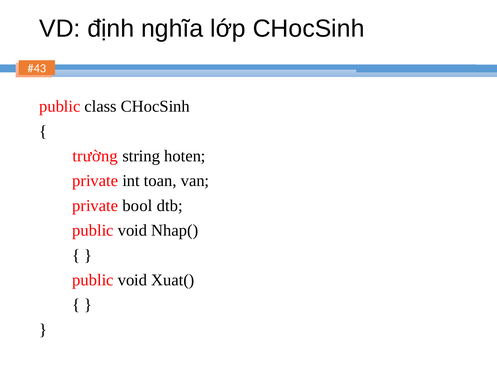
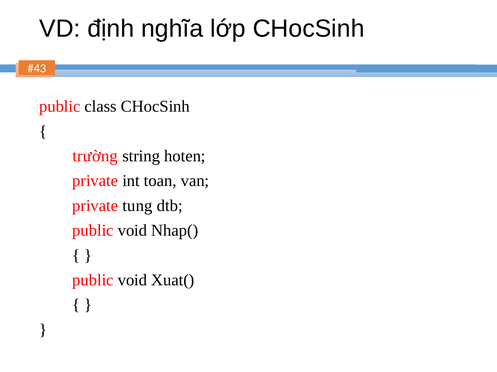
bool: bool -> tung (137, 206)
